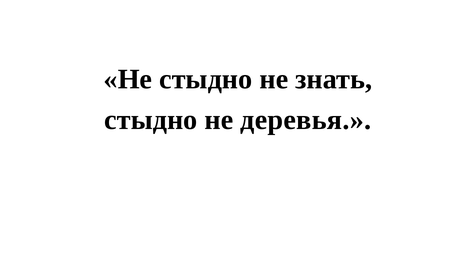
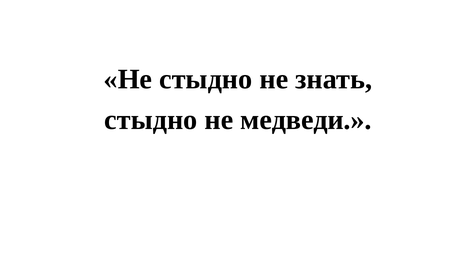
деревья: деревья -> медведи (306, 120)
